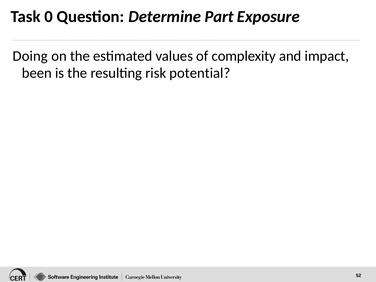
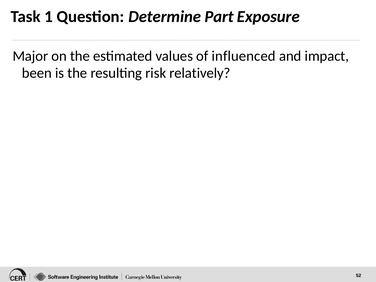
0: 0 -> 1 (49, 17)
Doing: Doing -> Major (30, 56)
complexity: complexity -> influenced (244, 56)
potential: potential -> relatively (200, 73)
